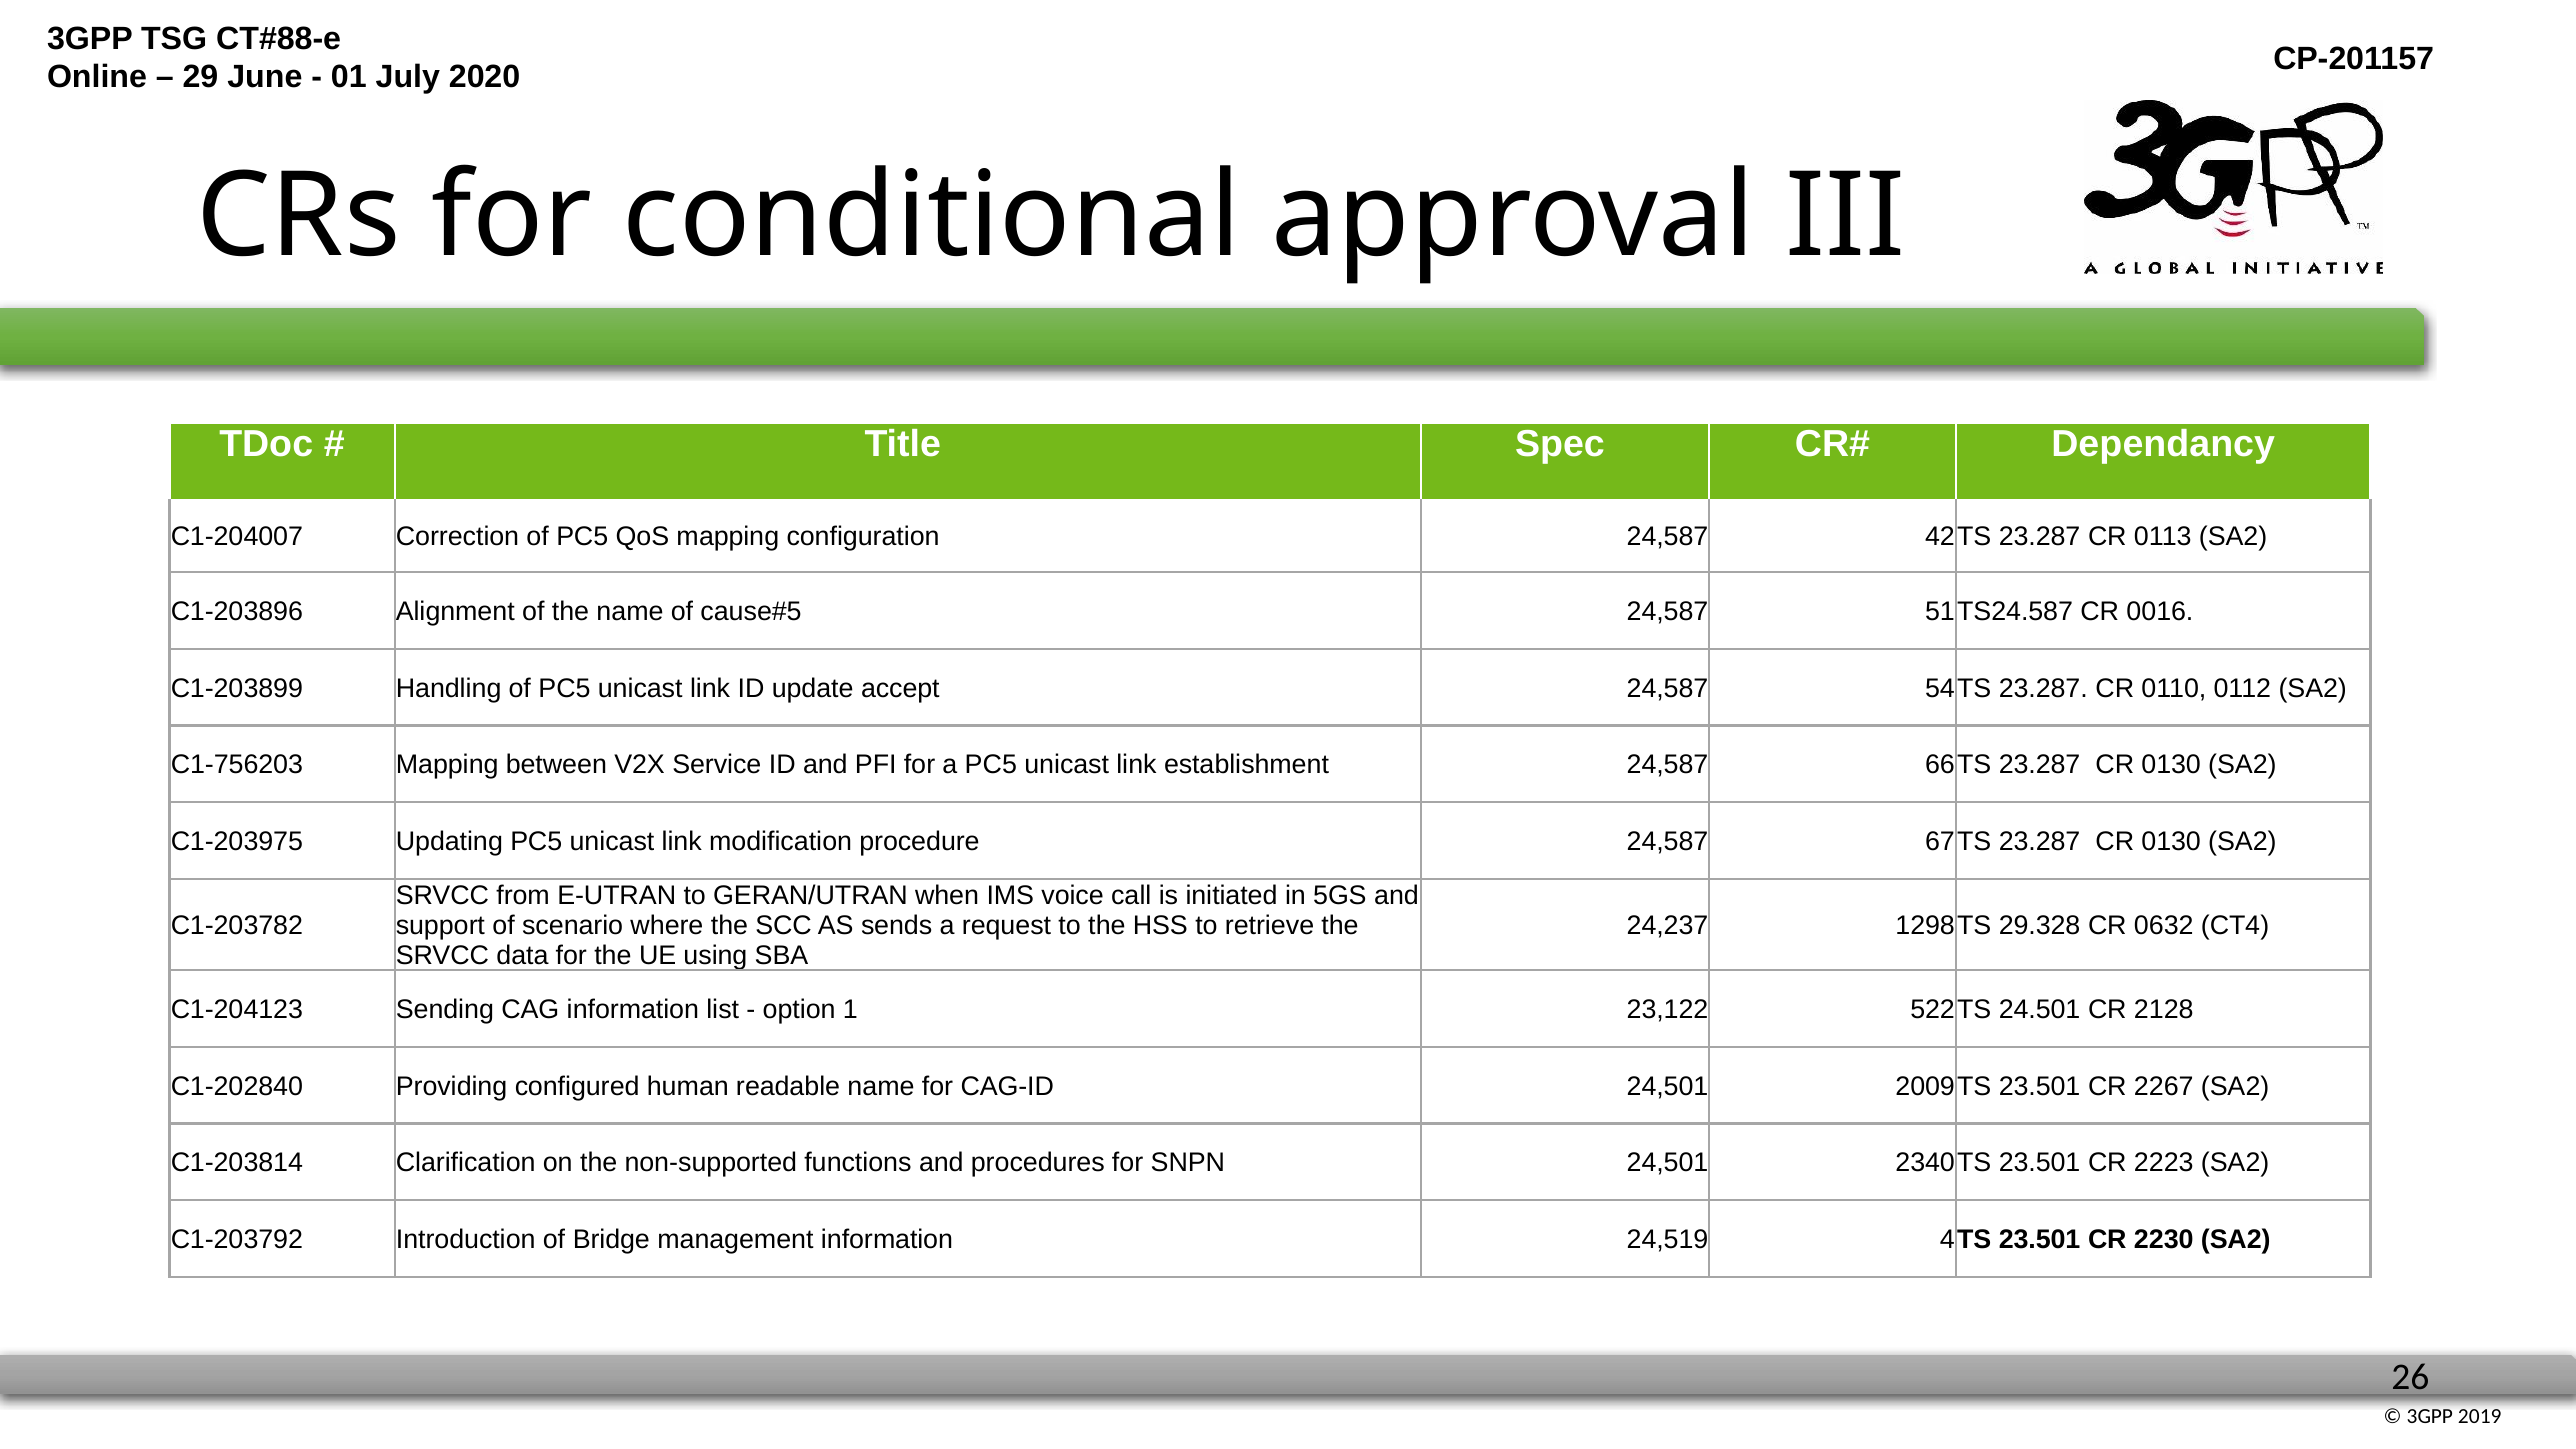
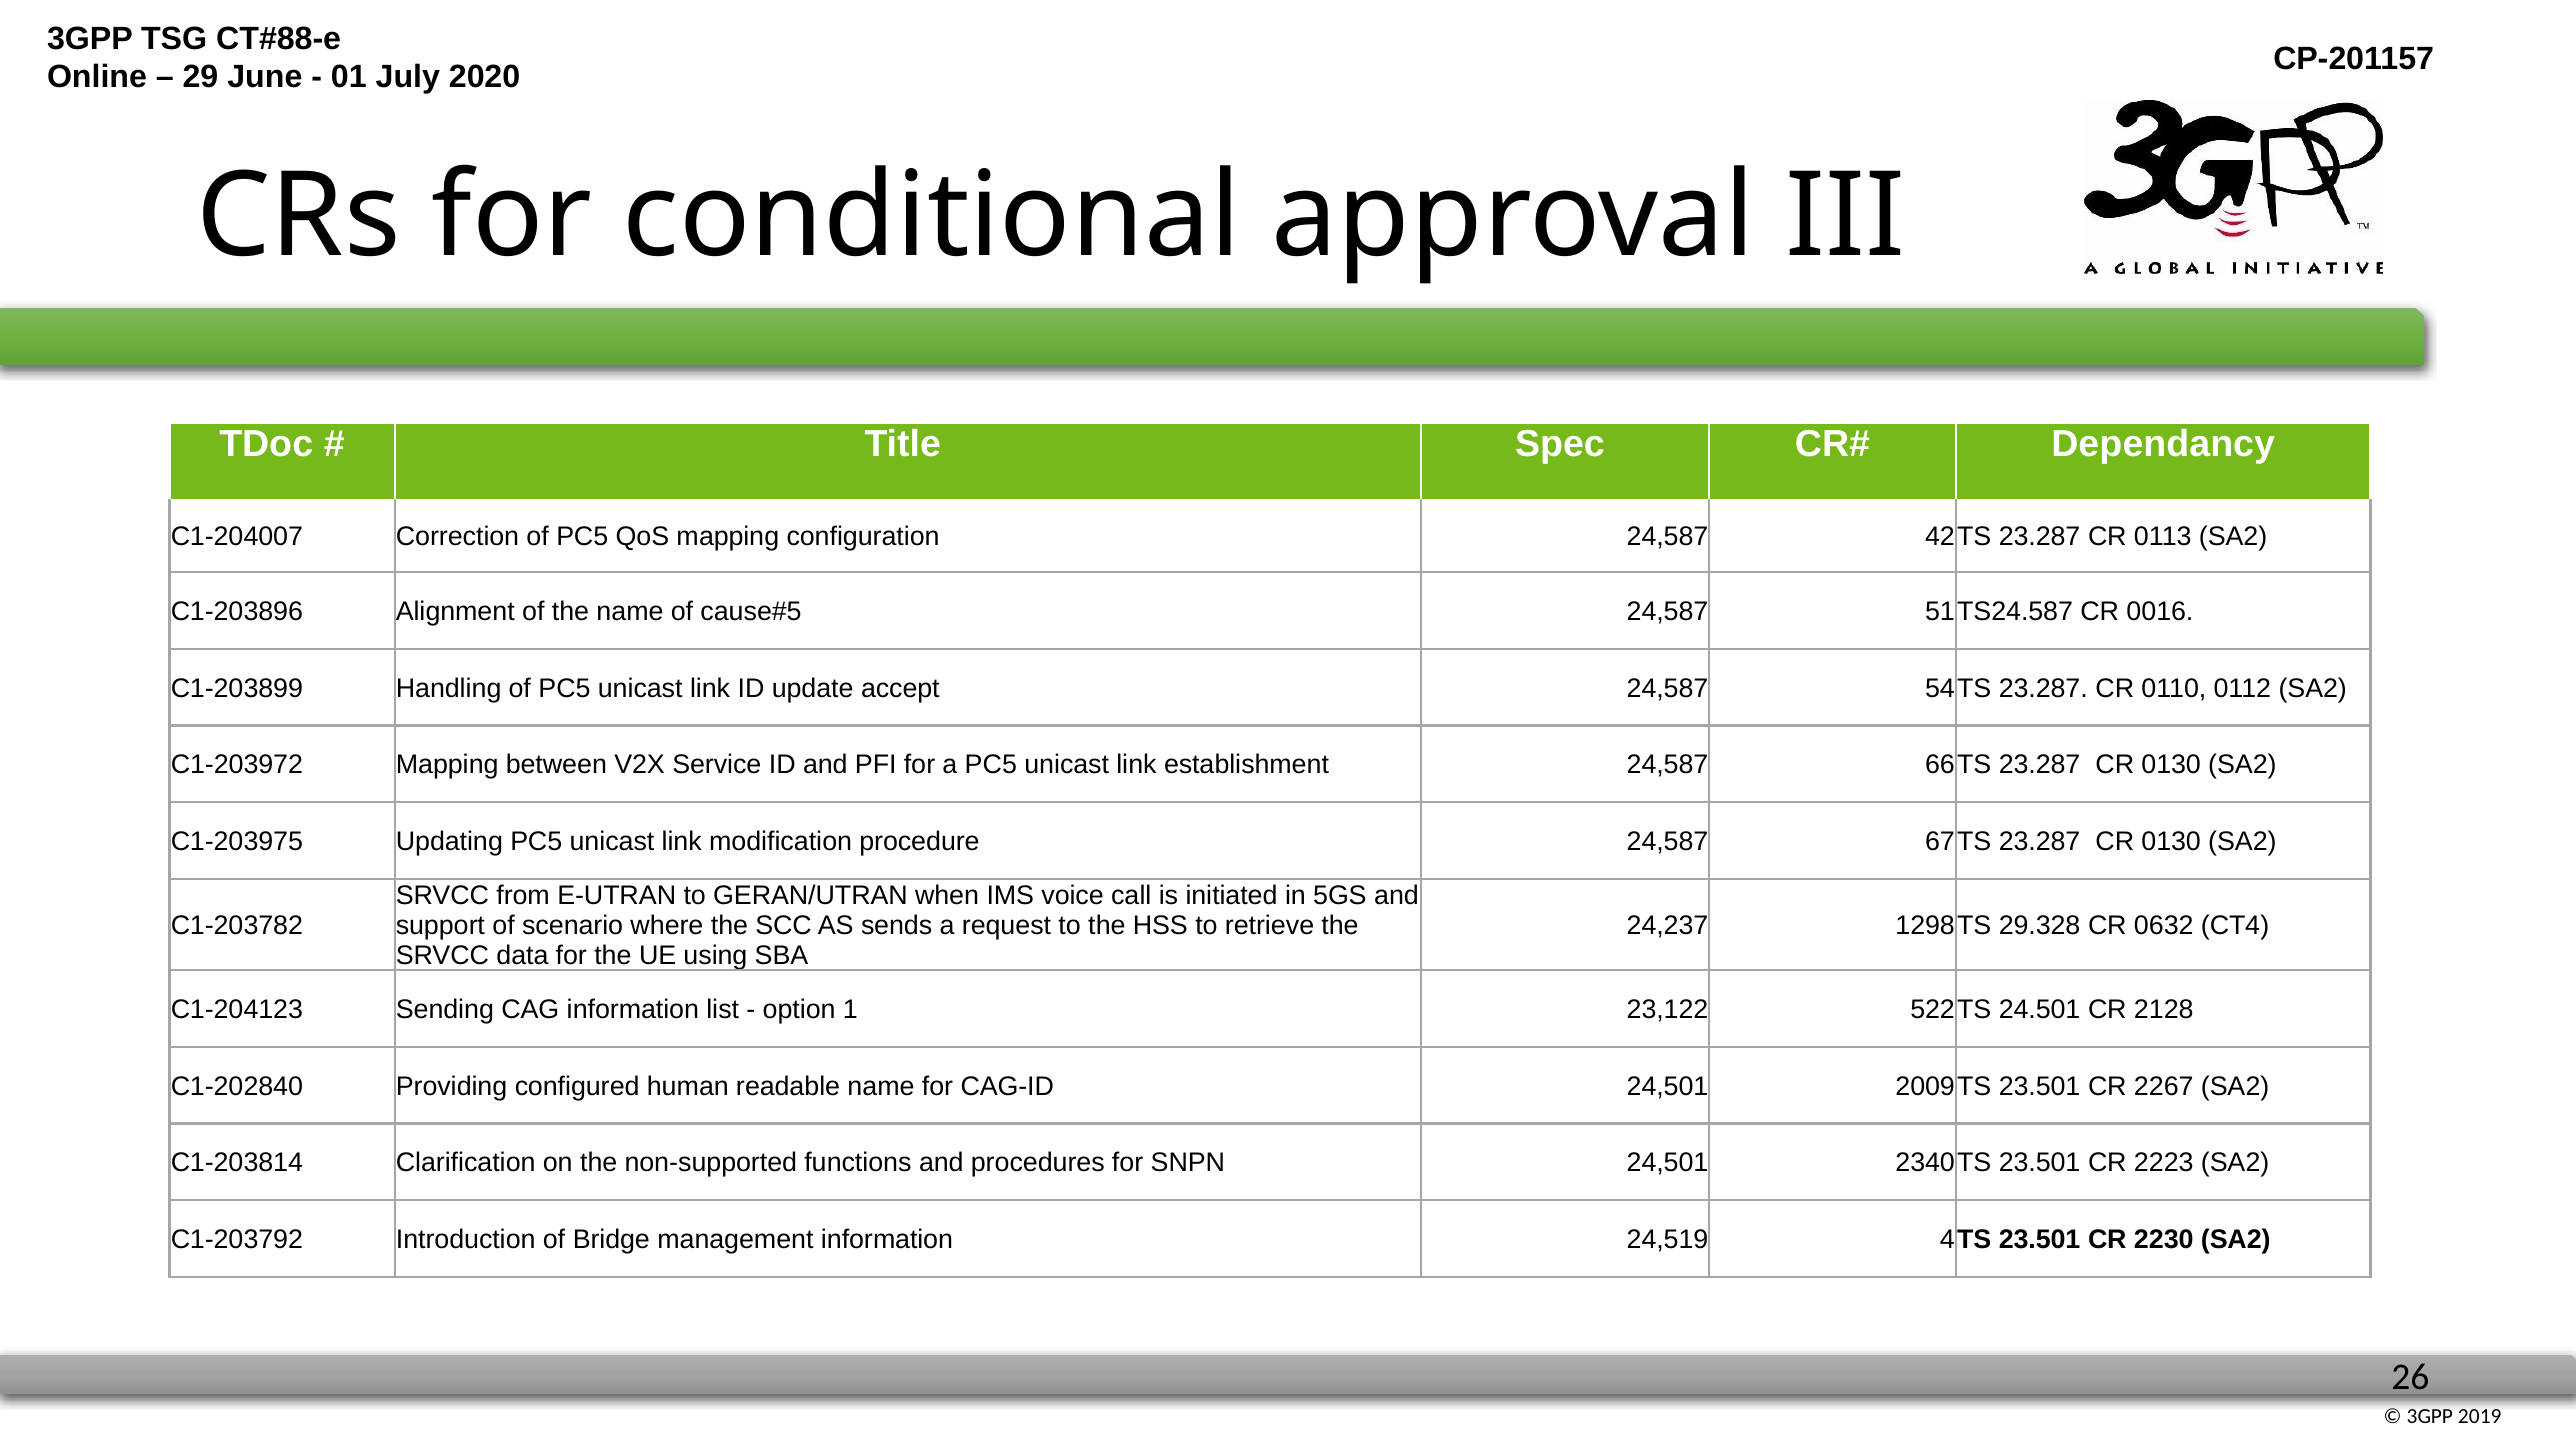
C1-756203: C1-756203 -> C1-203972 (237, 765)
